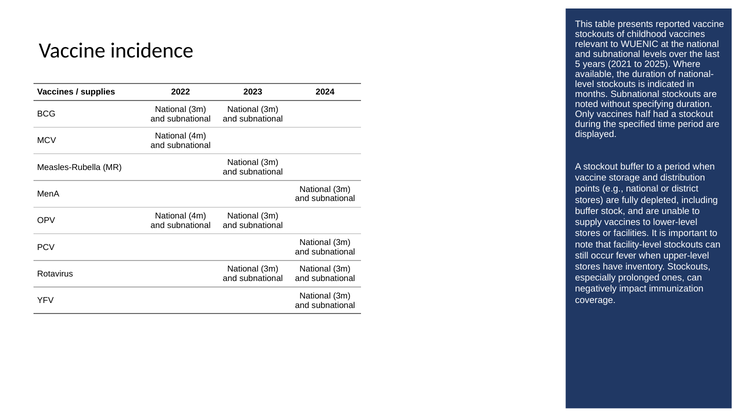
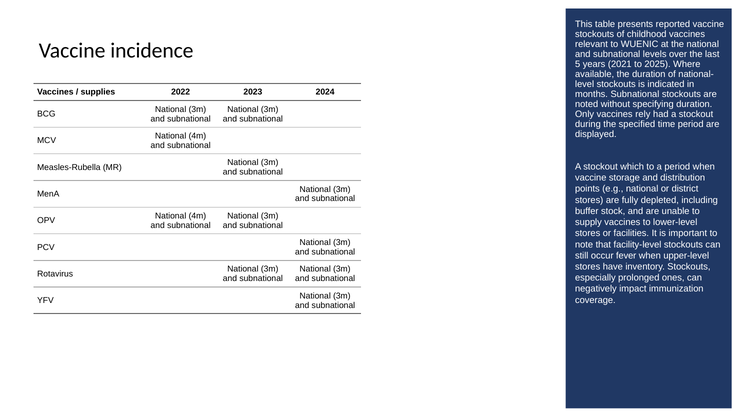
half: half -> rely (643, 114)
stockout buffer: buffer -> which (632, 167)
